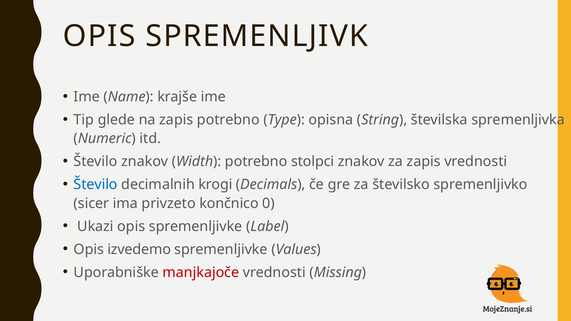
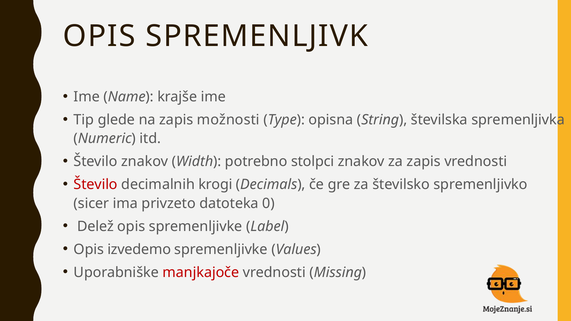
zapis potrebno: potrebno -> možnosti (228, 120)
Število colour: blue -> red (96, 185)
končnico: končnico -> datoteka (229, 204)
Ukazi: Ukazi -> Delež (96, 227)
